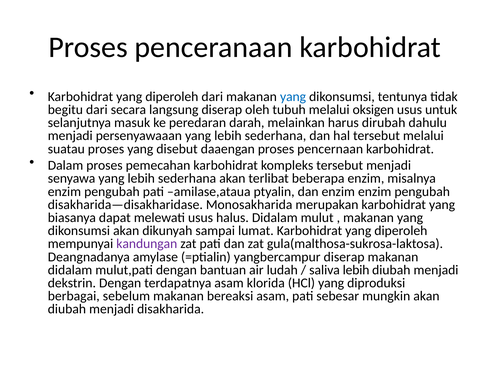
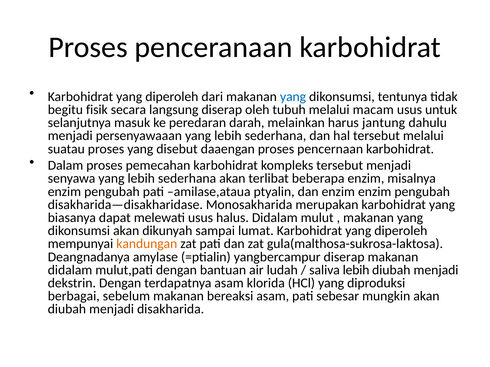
begitu dari: dari -> fisik (97, 110)
oksigen: oksigen -> macam (373, 110)
dirubah: dirubah -> jantung (384, 123)
kandungan colour: purple -> orange (147, 244)
